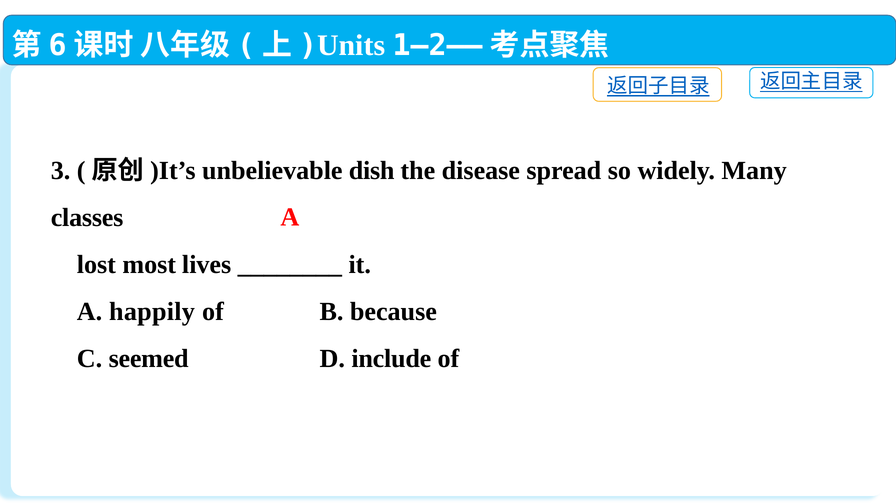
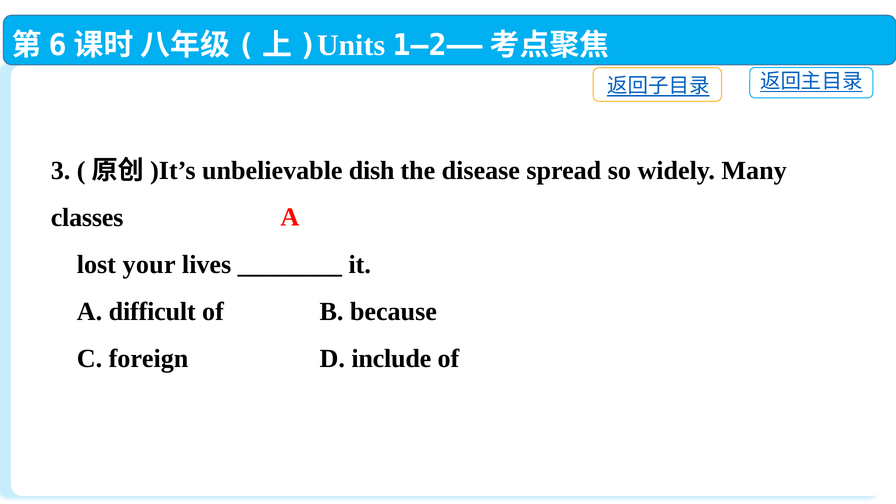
most: most -> your (149, 265)
happily: happily -> difficult (152, 312)
seemed: seemed -> foreign (149, 359)
